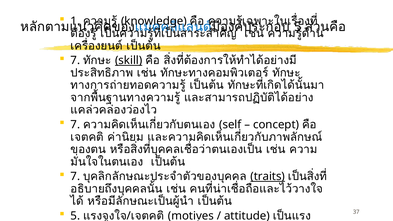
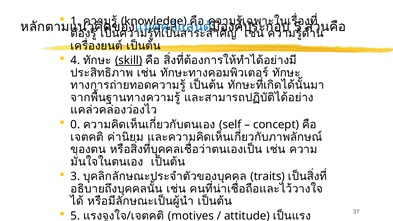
7: 7 -> 4 (75, 60)
7: 7 -> 0 (75, 125)
7: 7 -> 3 (75, 176)
traits underline: present -> none (268, 176)
